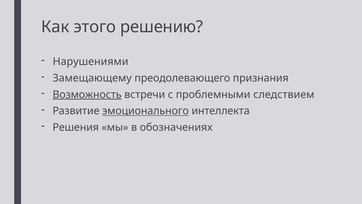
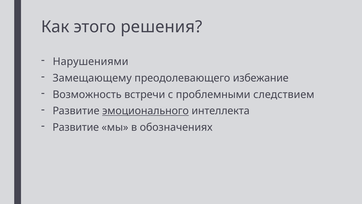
решению: решению -> решения (162, 27)
признания: признания -> избежание (261, 78)
Возможность underline: present -> none (87, 94)
Решения: Решения -> Развитие (76, 127)
